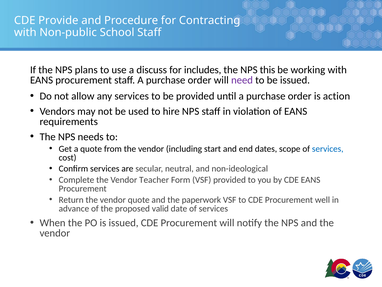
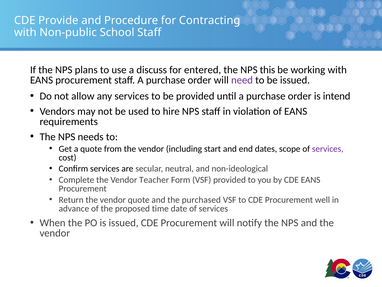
includes: includes -> entered (203, 70)
action: action -> intend (337, 96)
services colour: blue -> purple (328, 149)
paperwork: paperwork -> purchased (201, 199)
valid: valid -> time (160, 208)
